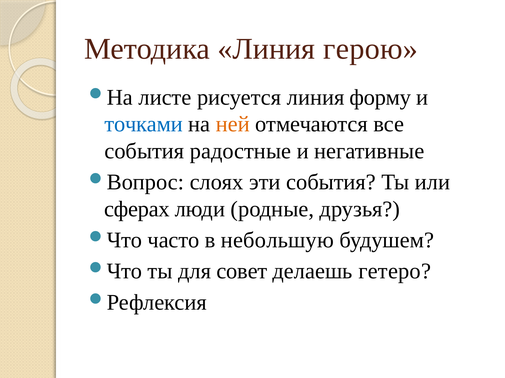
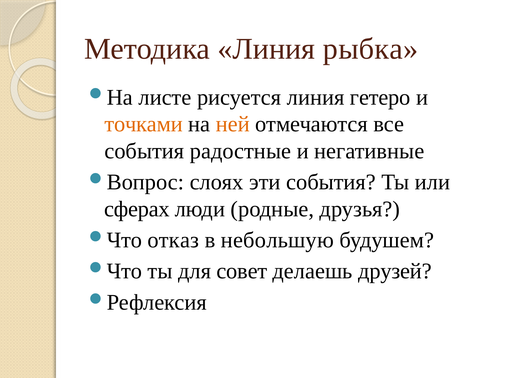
герою: герою -> рыбка (371, 49)
форму: форму -> гетеро (380, 97)
точками colour: blue -> orange (144, 124)
часто: часто -> отказ (173, 241)
гетеро: гетеро -> друзей (395, 272)
